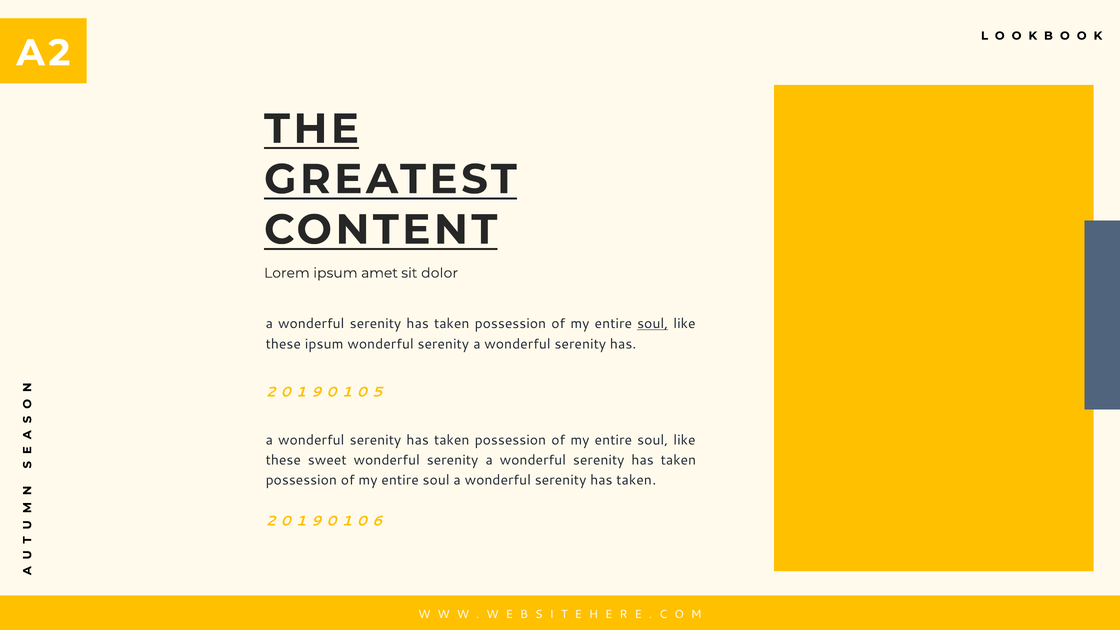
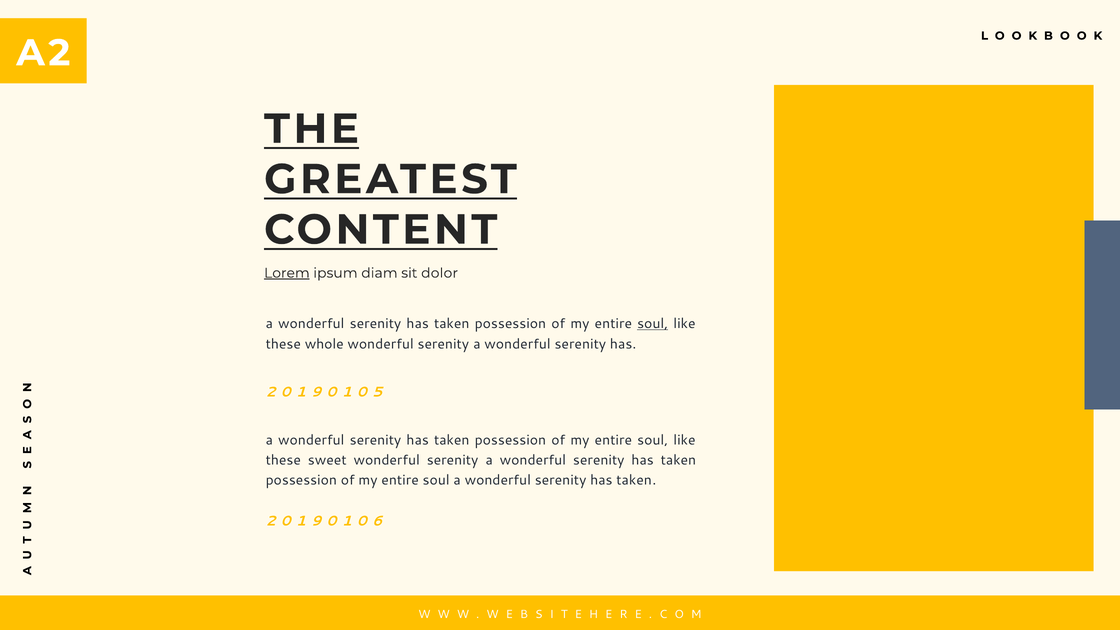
Lorem underline: none -> present (287, 273)
amet: amet -> diam (379, 273)
these ipsum: ipsum -> whole (324, 344)
